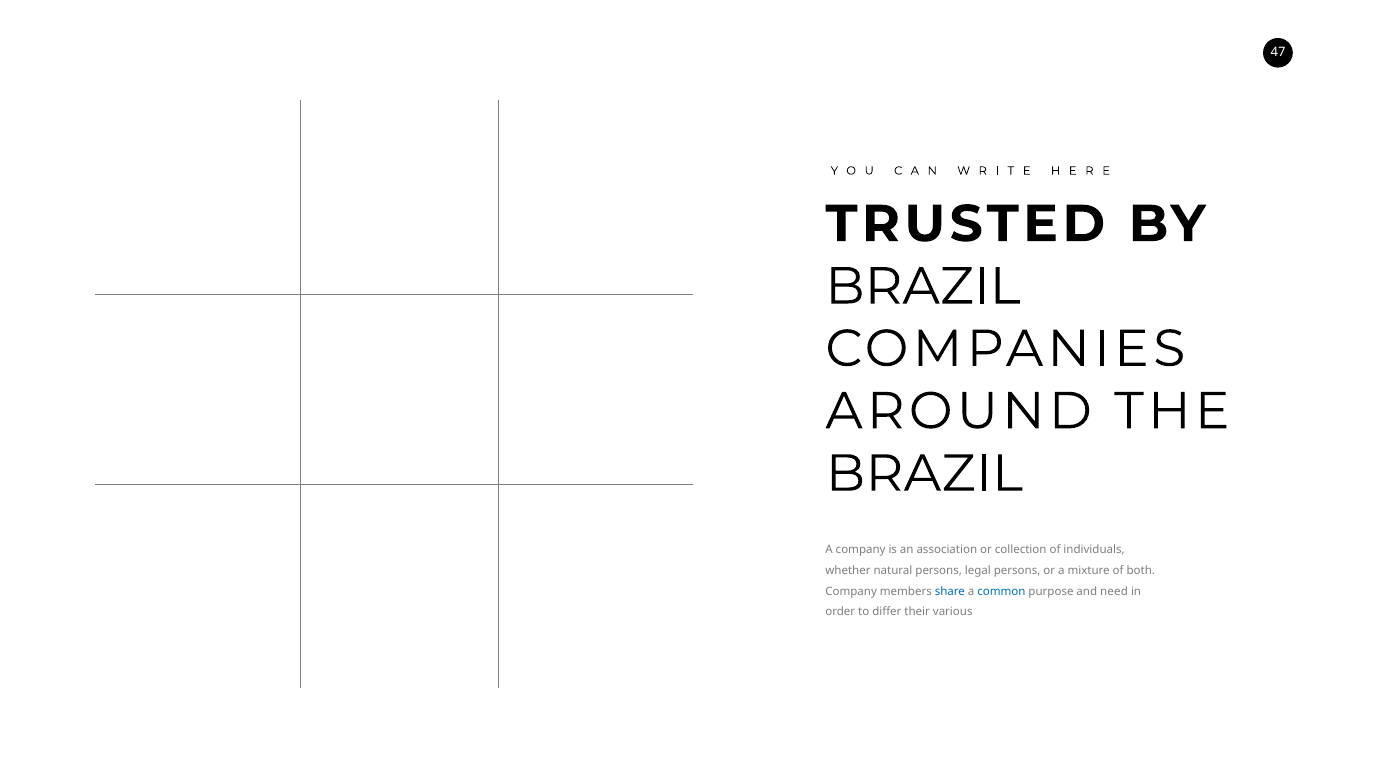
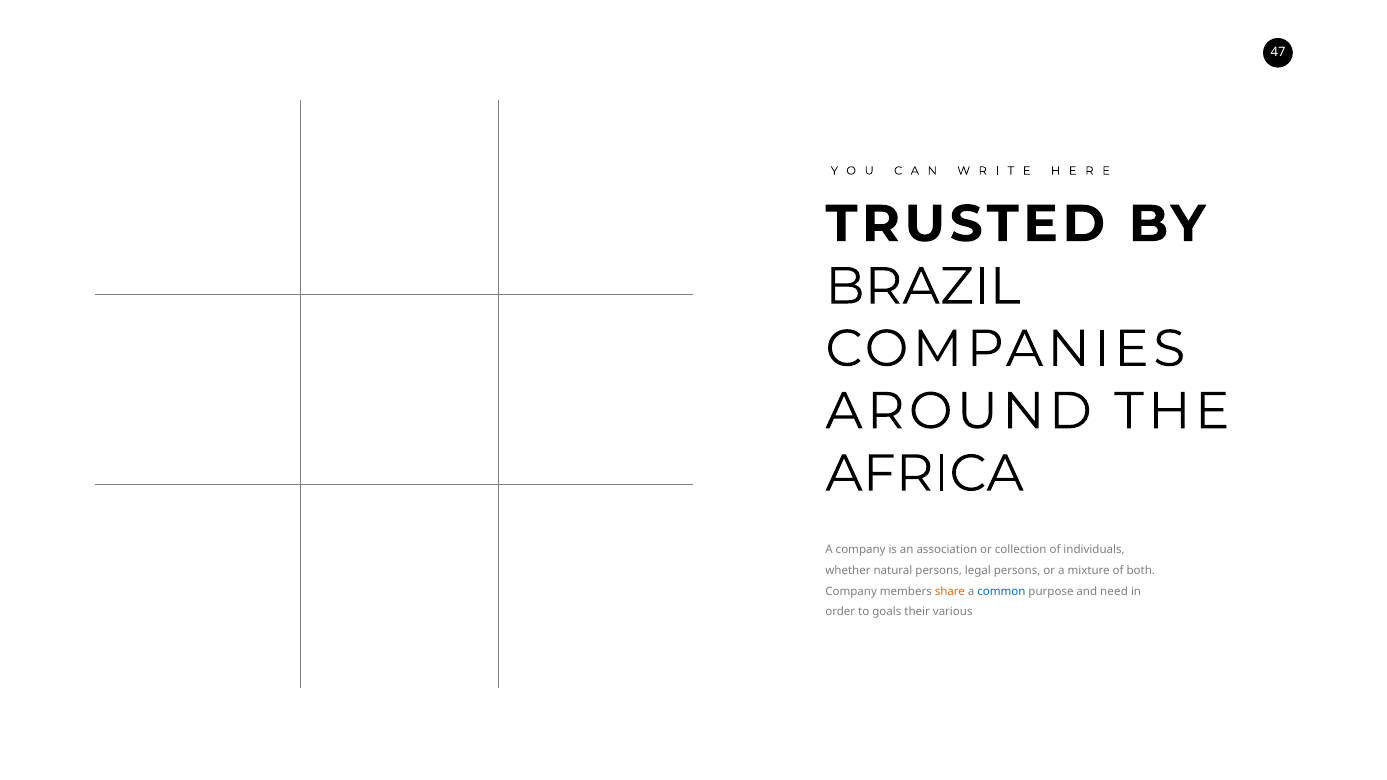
BRAZIL: BRAZIL -> AFRICA (925, 474)
share colour: blue -> orange (950, 592)
differ: differ -> goals (887, 612)
